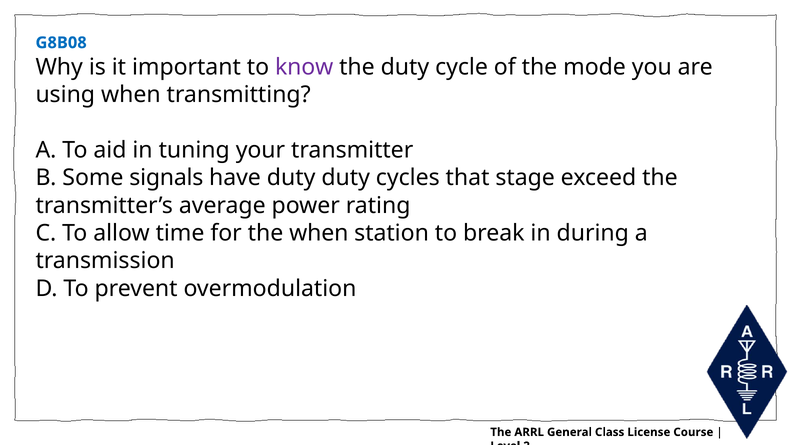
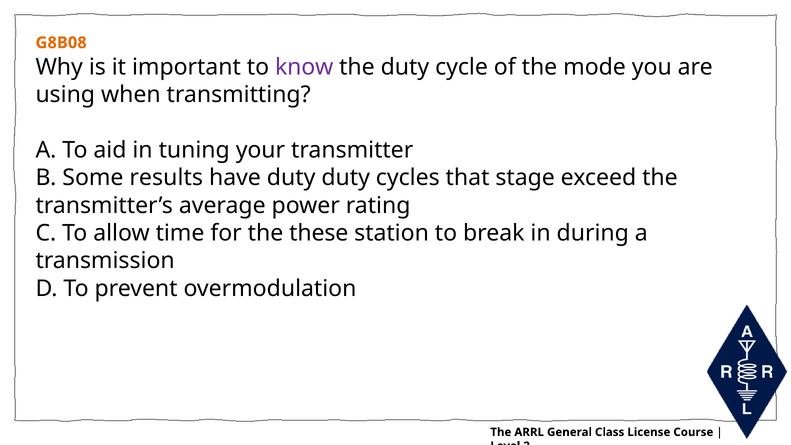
G8B08 colour: blue -> orange (61, 43)
signals: signals -> results (166, 178)
the when: when -> these (319, 233)
